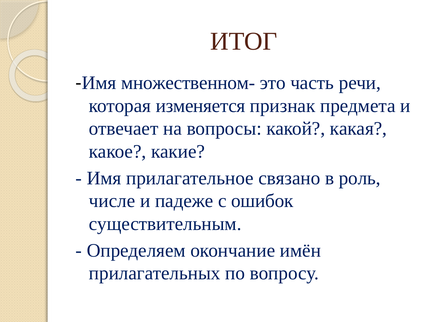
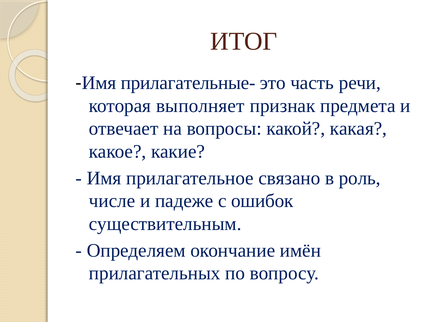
множественном-: множественном- -> прилагательные- (188, 83)
изменяется: изменяется -> выполняет (200, 106)
